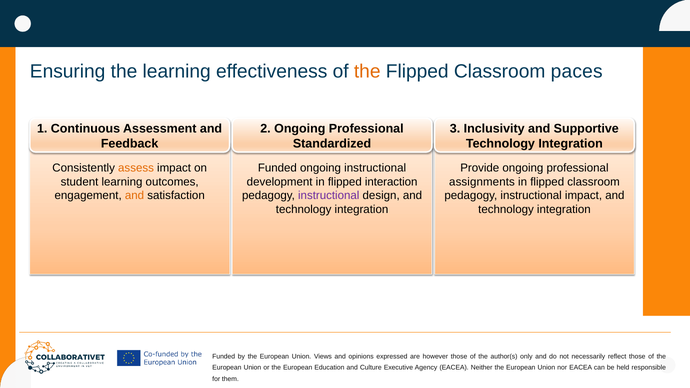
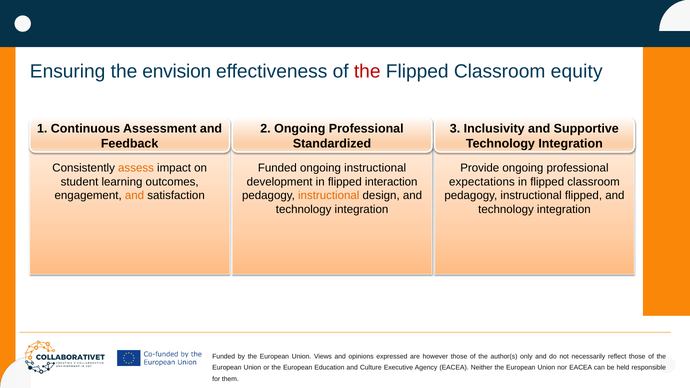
the learning: learning -> envision (177, 71)
the colour: orange -> red (367, 71)
paces: paces -> equity (577, 71)
assignments: assignments -> expectations (482, 182)
instructional colour: purple -> orange (329, 196)
instructional impact: impact -> flipped (584, 196)
